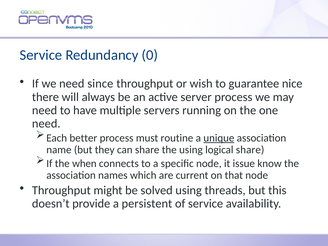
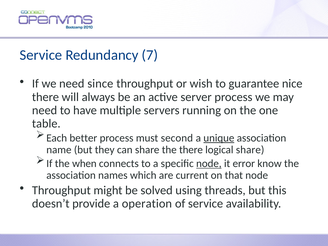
0: 0 -> 7 (150, 55)
need: need -> table (46, 124)
routine: routine -> second (177, 138)
the using: using -> there (191, 150)
node underline: none -> present (209, 164)
issue: issue -> error (244, 164)
persistent: persistent -> operation (147, 204)
